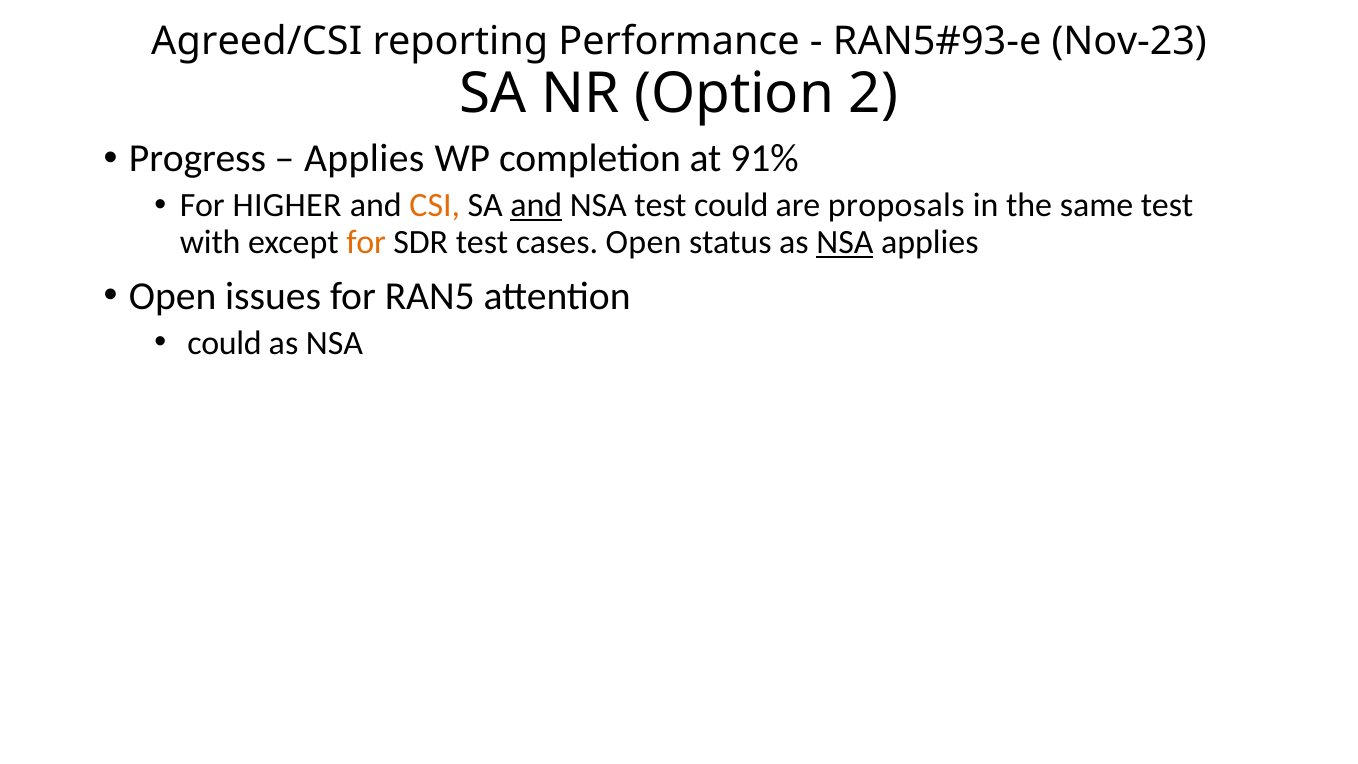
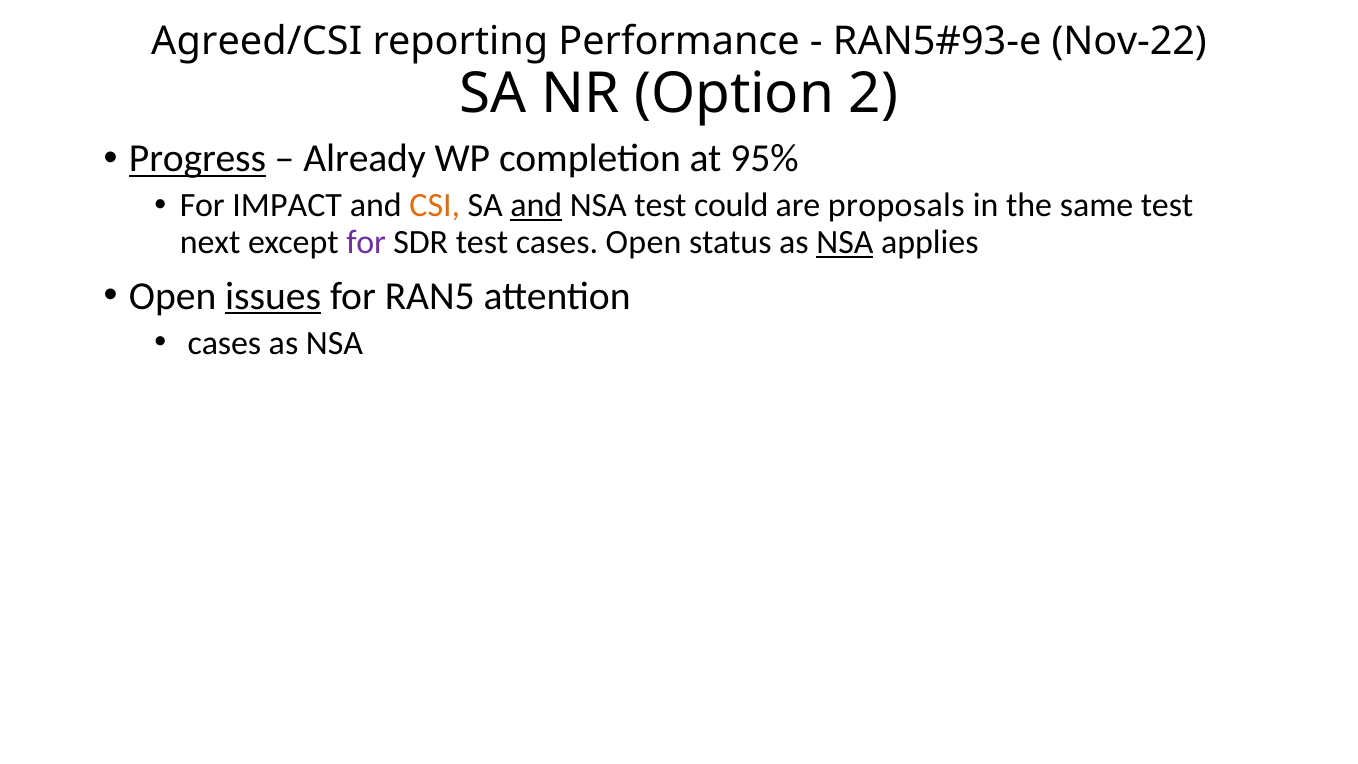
Nov-23: Nov-23 -> Nov-22 (1129, 42)
Progress underline: none -> present (197, 159)
Applies: Applies -> Already (365, 159)
91%: 91% -> 95% (765, 159)
HIGHER: HIGHER -> IMPACT (287, 206)
with: with -> next (210, 242)
for colour: orange -> purple (366, 242)
issues underline: none -> present (273, 296)
could: could -> cases (224, 343)
